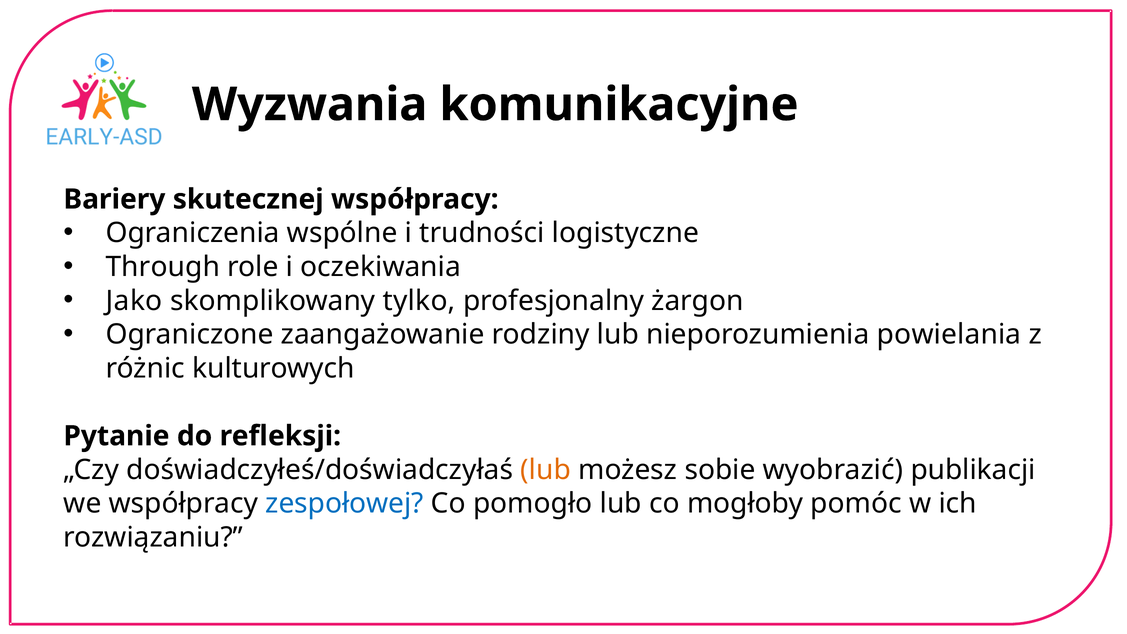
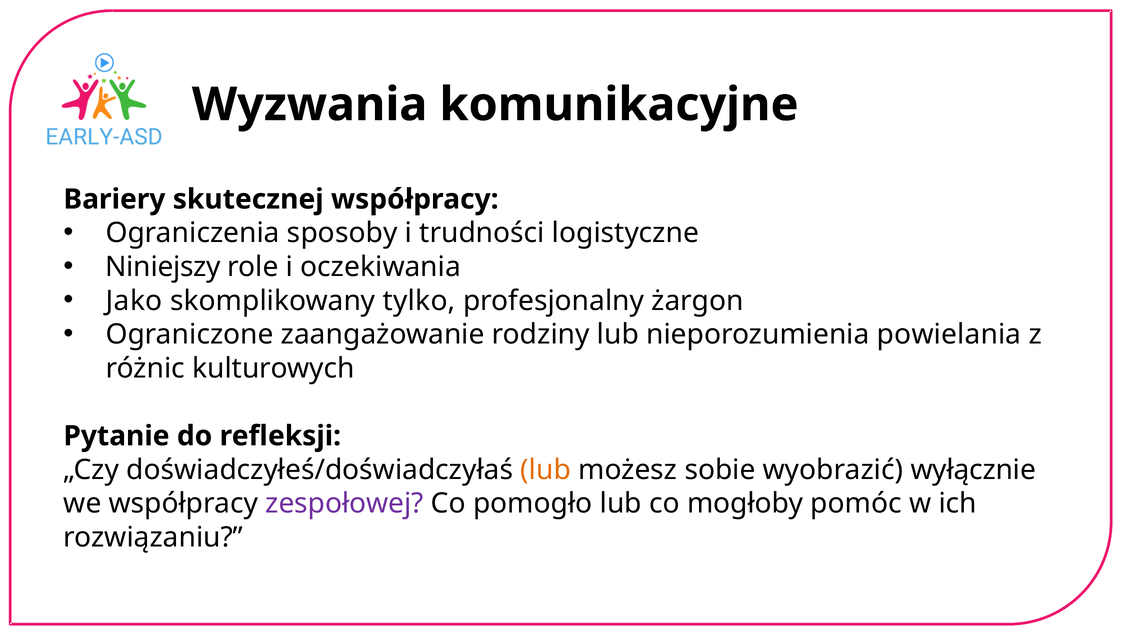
wspólne: wspólne -> sposoby (342, 233)
Through: Through -> Niniejszy (163, 267)
publikacji: publikacji -> wyłącznie (973, 470)
zespołowej colour: blue -> purple (345, 504)
